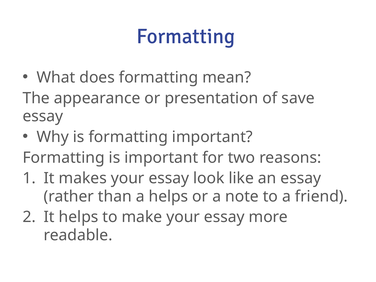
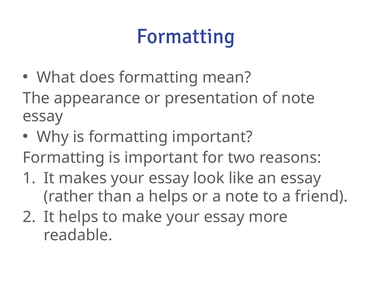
of save: save -> note (298, 98)
